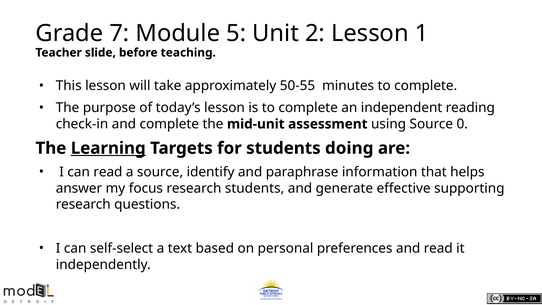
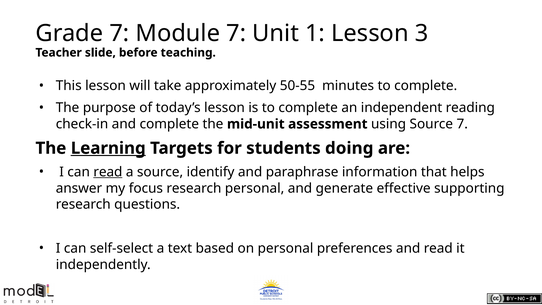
Module 5: 5 -> 7 (236, 33)
2: 2 -> 1 (315, 33)
1: 1 -> 3 (422, 33)
Source 0: 0 -> 7 (462, 124)
read underline: none -> present (108, 172)
research students: students -> personal (255, 188)
